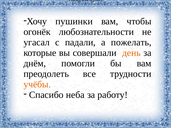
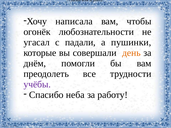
пушинки: пушинки -> написала (74, 21)
пожелать: пожелать -> пушинки (131, 42)
учёбы colour: orange -> purple (37, 84)
